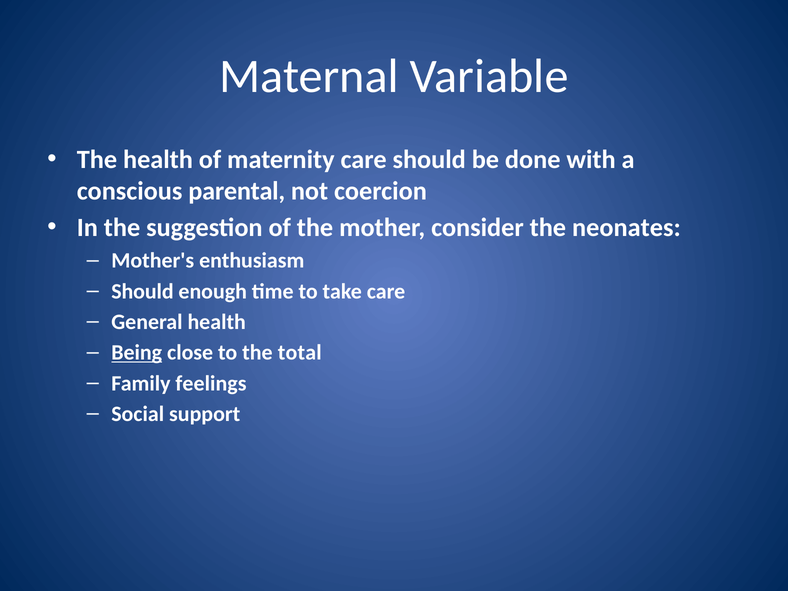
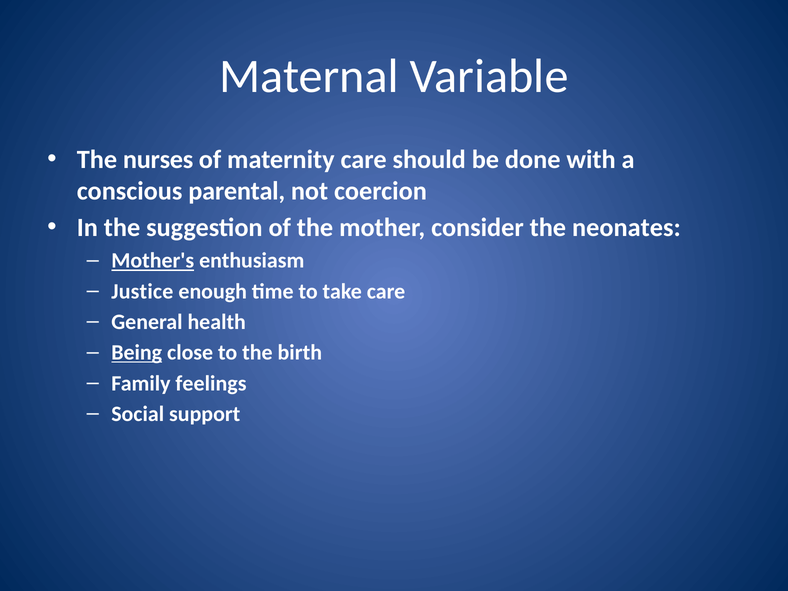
The health: health -> nurses (158, 159)
Mother's underline: none -> present (153, 261)
Should: Should -> Justice (142, 291)
total: total -> birth (300, 353)
